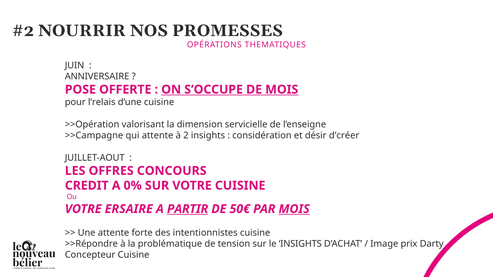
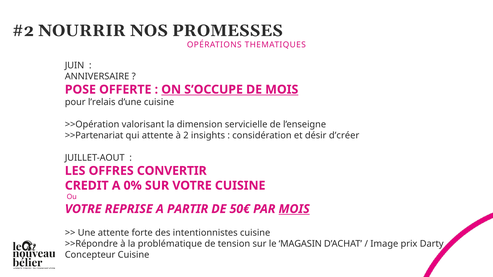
>>Campagne: >>Campagne -> >>Partenariat (94, 136)
CONCOURS: CONCOURS -> CONVERTIR (172, 171)
ERSAIRE: ERSAIRE -> REPRISE (129, 209)
PARTIR underline: present -> none (188, 209)
le INSIGHTS: INSIGHTS -> MAGASIN (300, 244)
